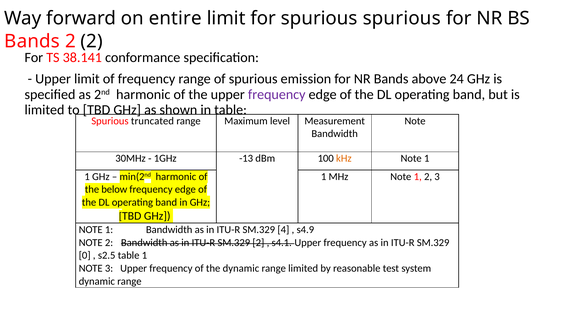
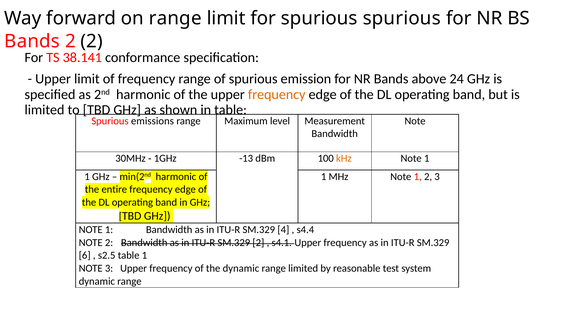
on entire: entire -> range (175, 18)
frequency colour: purple -> orange (277, 94)
truncated: truncated -> emissions (152, 121)
below: below -> entire (114, 189)
s4.9: s4.9 -> s4.4 (305, 229)
0: 0 -> 6 (85, 255)
